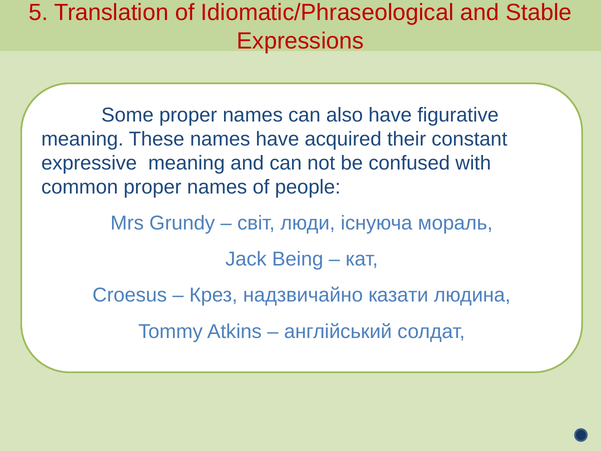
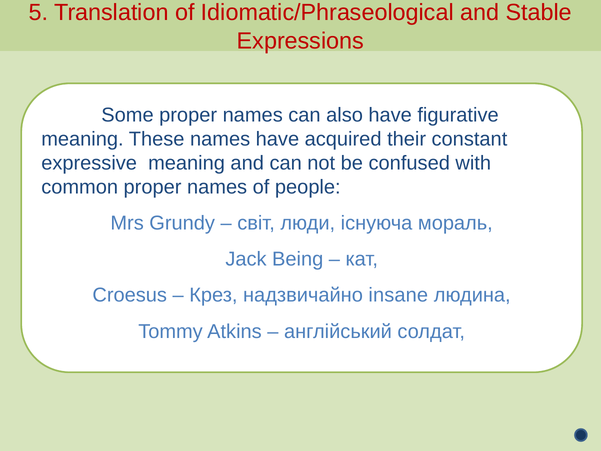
казати: казати -> insane (398, 295)
